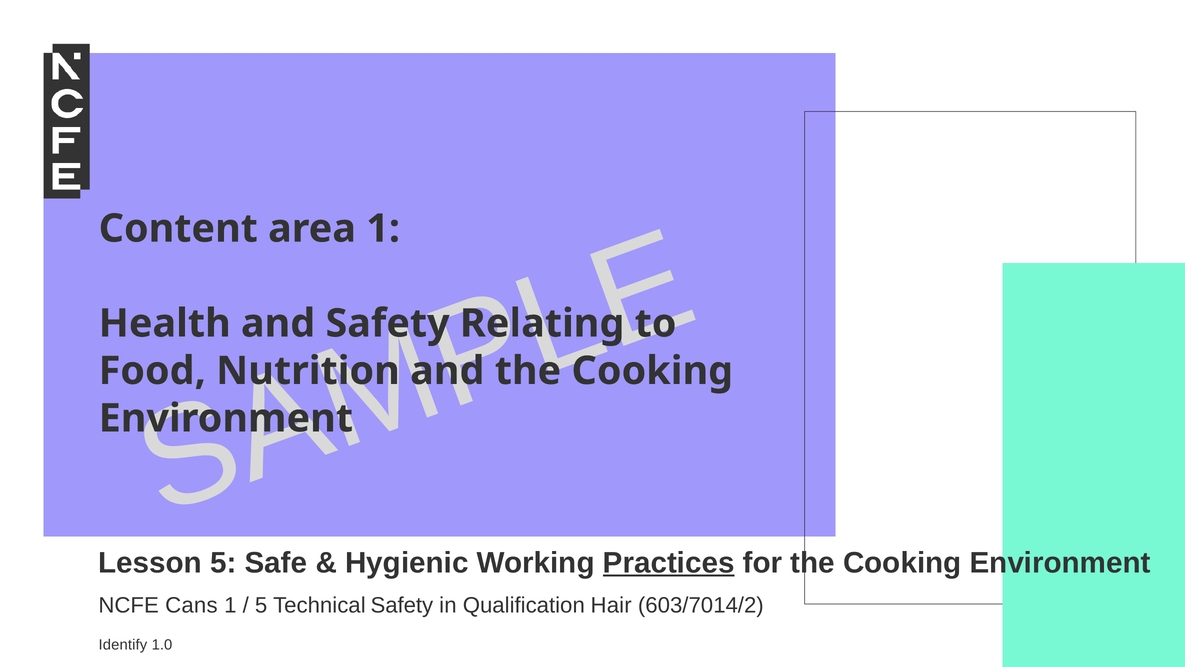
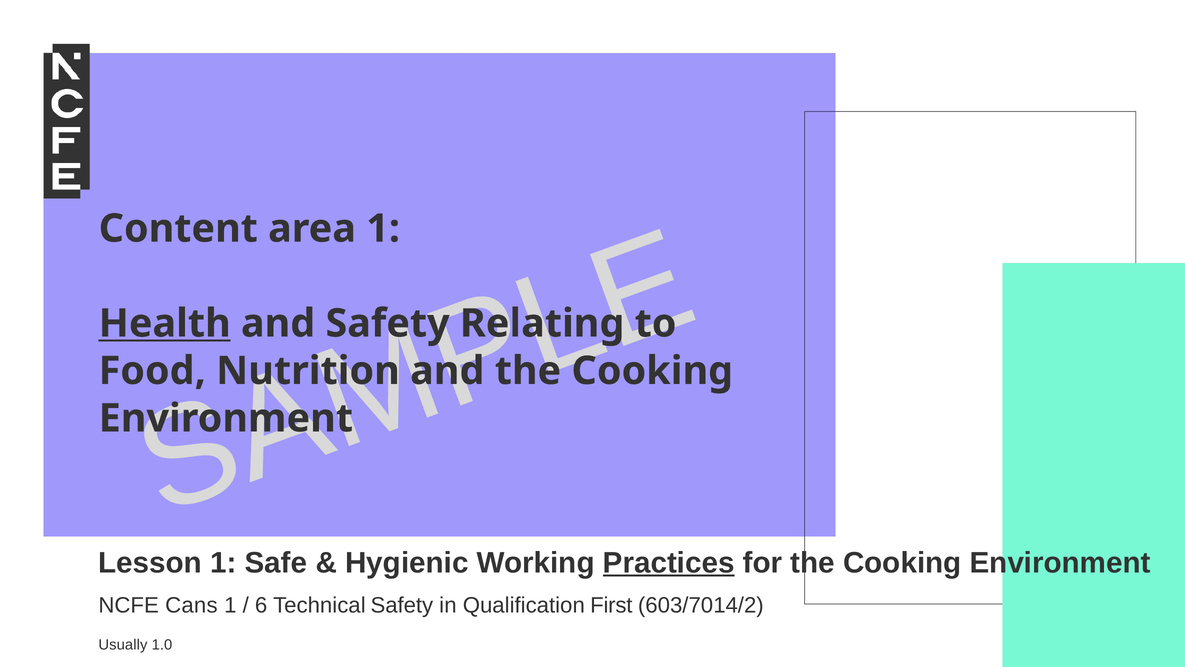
Health underline: none -> present (165, 323)
Lesson 5: 5 -> 1 (223, 562)
5: 5 -> 6 (261, 605)
Hair: Hair -> First (611, 605)
Identify: Identify -> Usually (123, 644)
